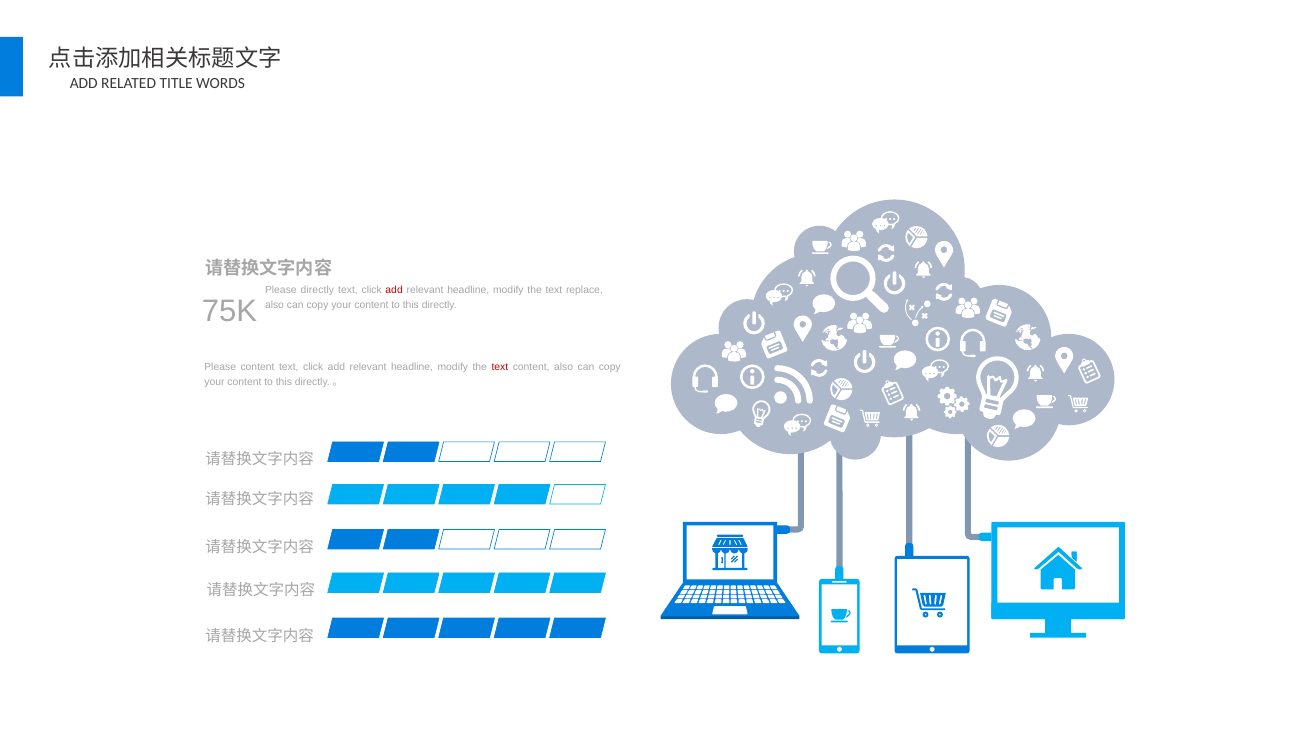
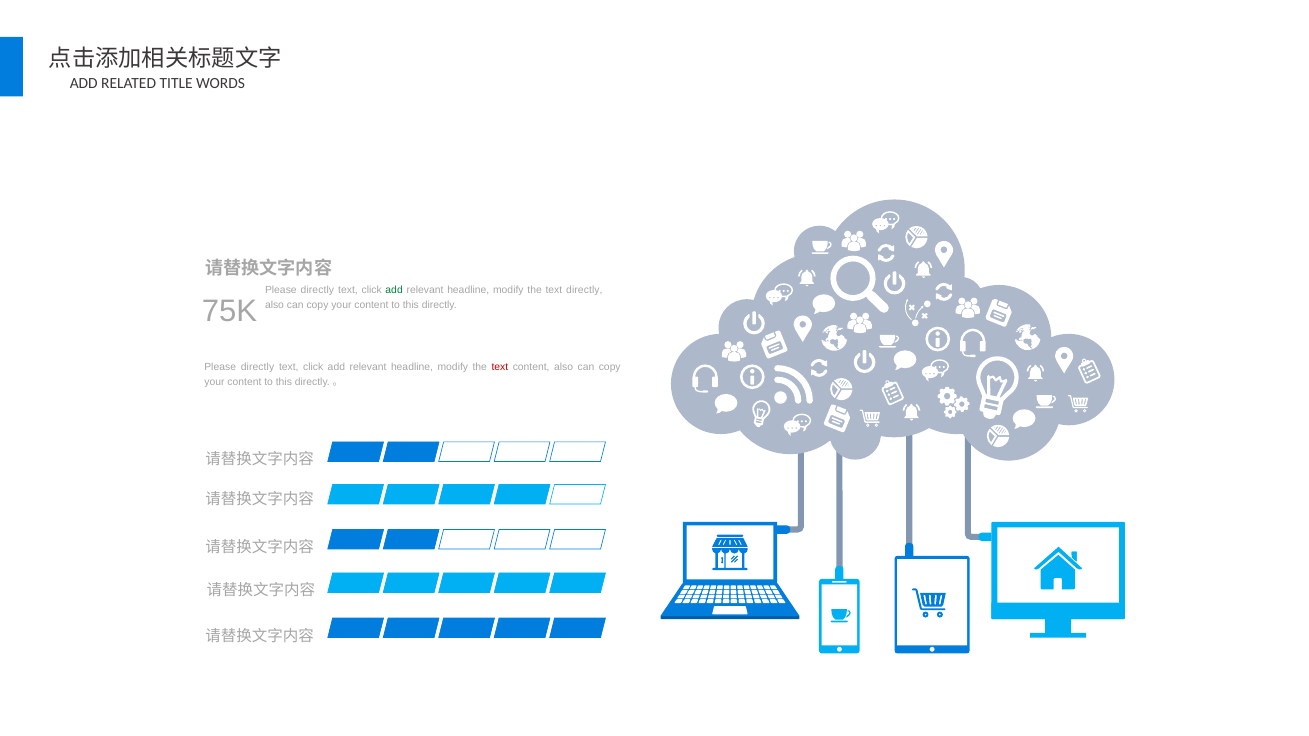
add colour: red -> green (394, 290)
text replace: replace -> directly (584, 290)
content: content -> directly (257, 367)
